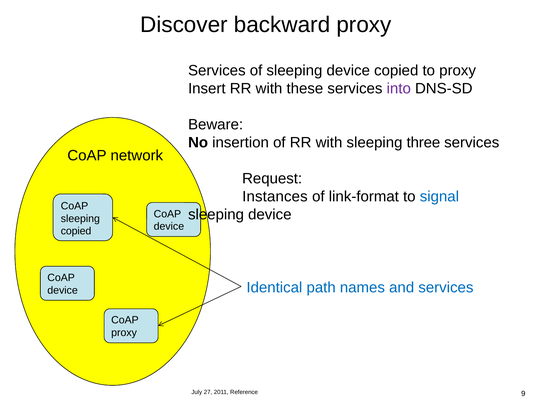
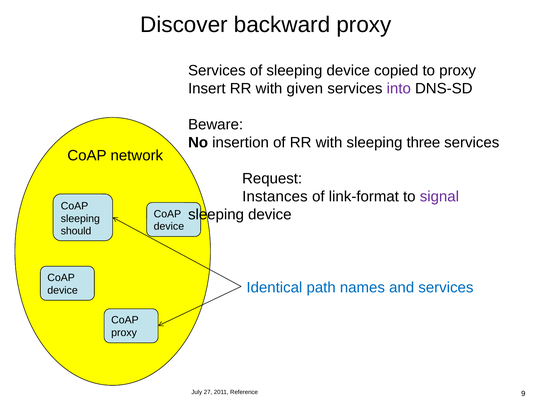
these: these -> given (305, 89)
signal colour: blue -> purple (439, 197)
copied: copied -> should (76, 231)
